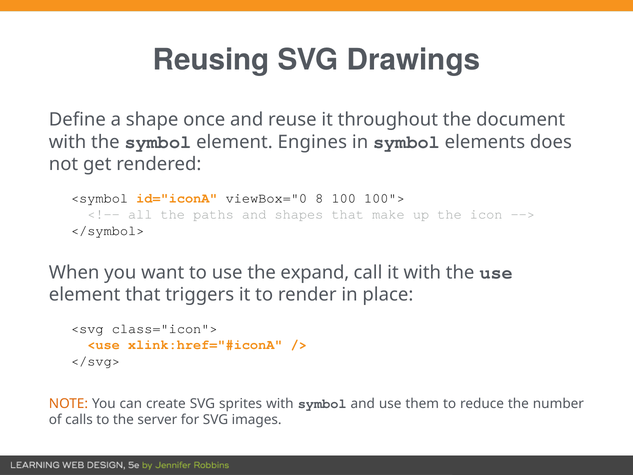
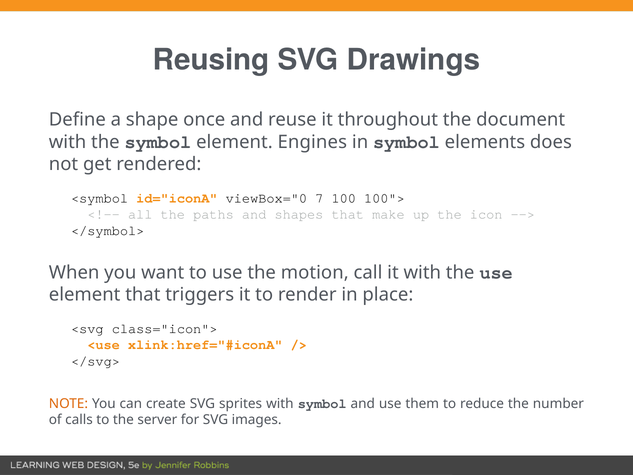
8: 8 -> 7 (319, 198)
expand: expand -> motion (315, 272)
